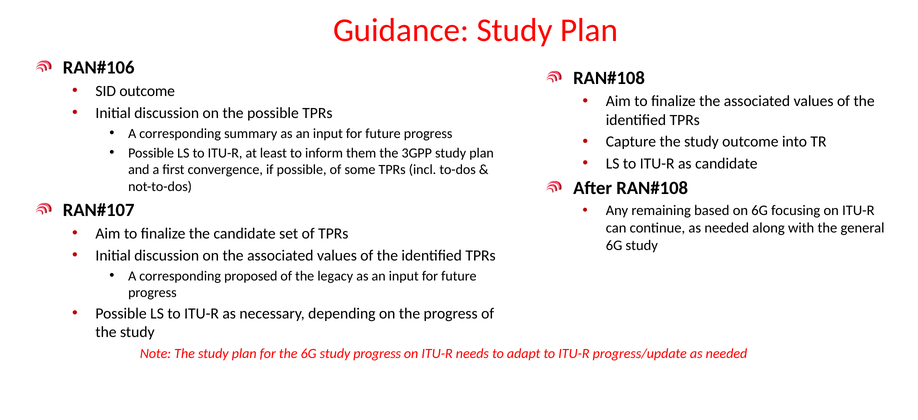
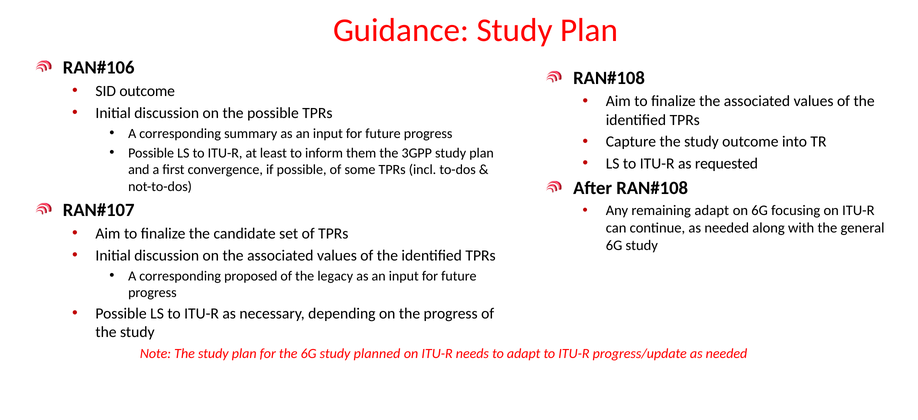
as candidate: candidate -> requested (726, 163)
remaining based: based -> adapt (712, 210)
study progress: progress -> planned (377, 353)
